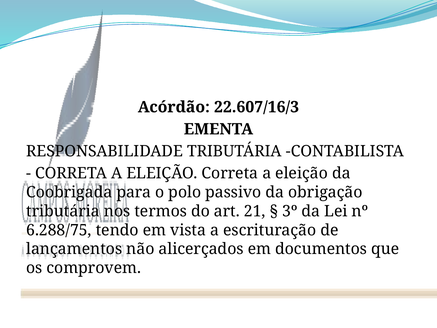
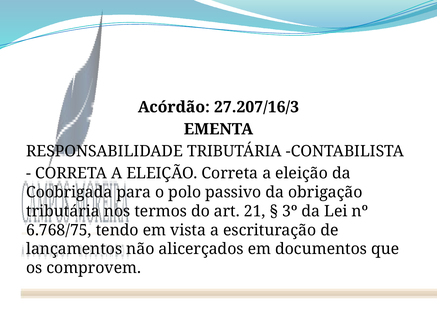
22.607/16/3: 22.607/16/3 -> 27.207/16/3 (256, 107)
6.288/75: 6.288/75 -> 6.768/75 (59, 230)
